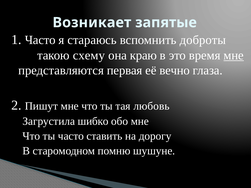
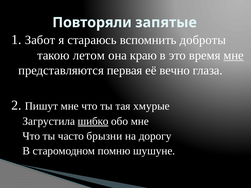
Возникает: Возникает -> Повторяли (92, 23)
1 Часто: Часто -> Забот (40, 40)
схему: схему -> летом (89, 55)
любовь: любовь -> хмурые (152, 106)
шибко underline: none -> present (93, 121)
ставить: ставить -> брызни (104, 136)
